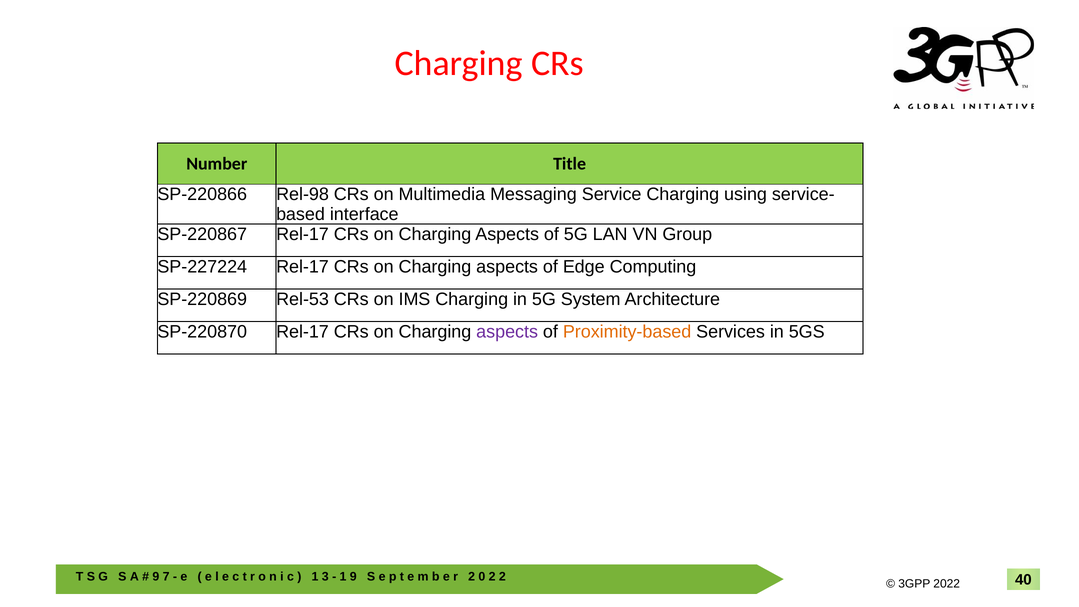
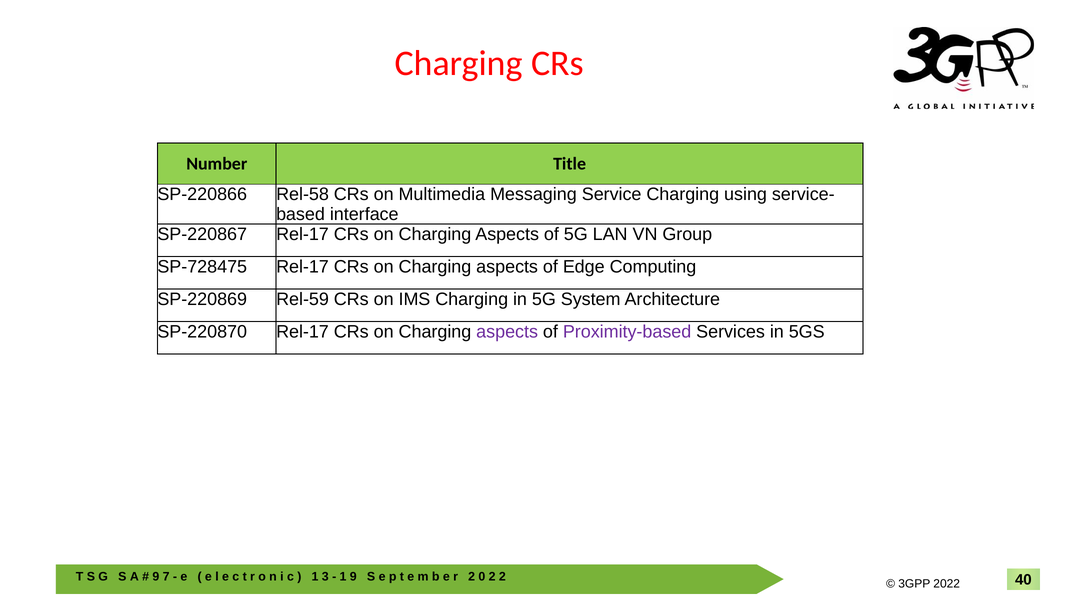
Rel-98: Rel-98 -> Rel-58 (303, 194)
SP-227224: SP-227224 -> SP-728475 (202, 267)
Rel-53: Rel-53 -> Rel-59 (303, 299)
Proximity-based colour: orange -> purple (627, 332)
